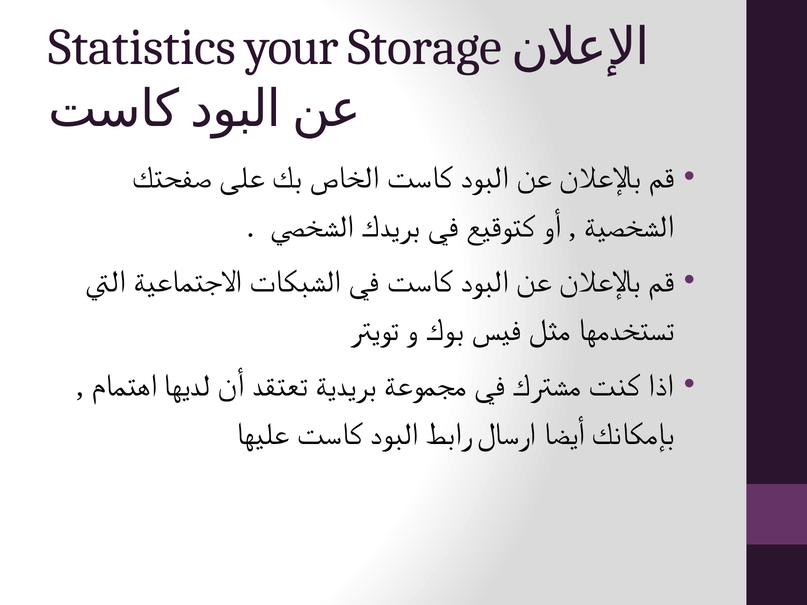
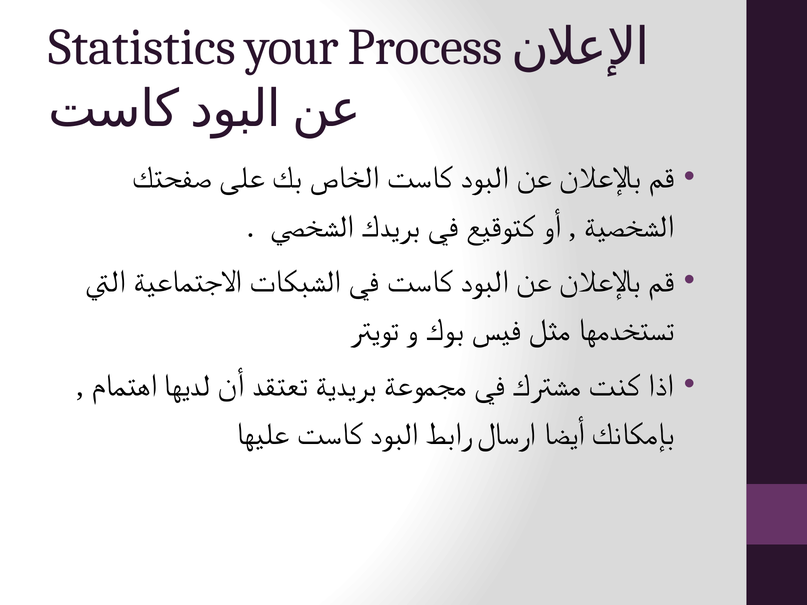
Storage: Storage -> Process (425, 47)
